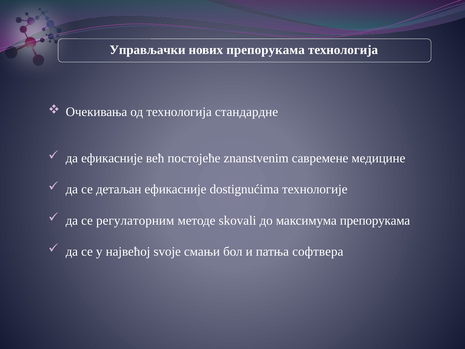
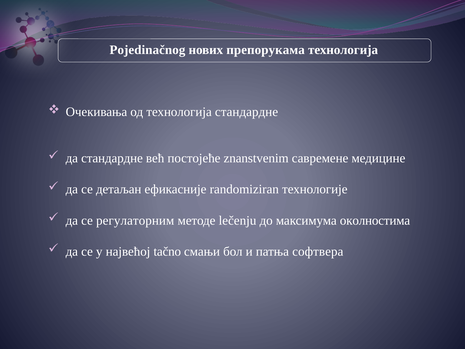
Управљачки: Управљачки -> Pojedinačnog (147, 50)
да ефикасније: ефикасније -> стандардне (112, 158)
dostignućima: dostignućima -> randomiziran (244, 189)
skovali: skovali -> lečenju (237, 220)
максимума препорукама: препорукама -> околностима (375, 220)
svoje: svoje -> tačno (167, 251)
